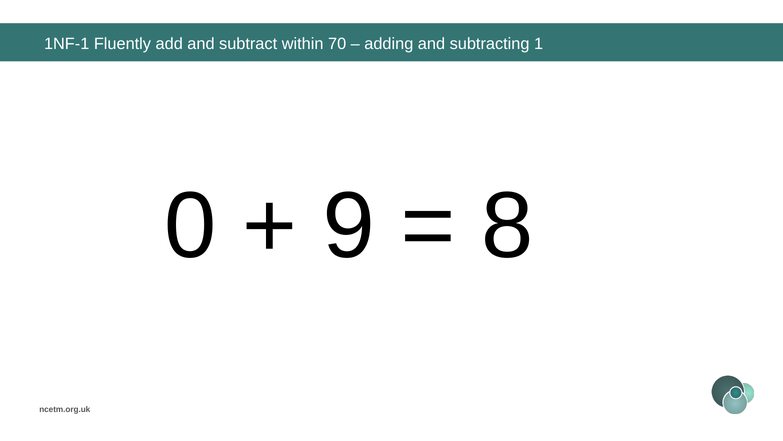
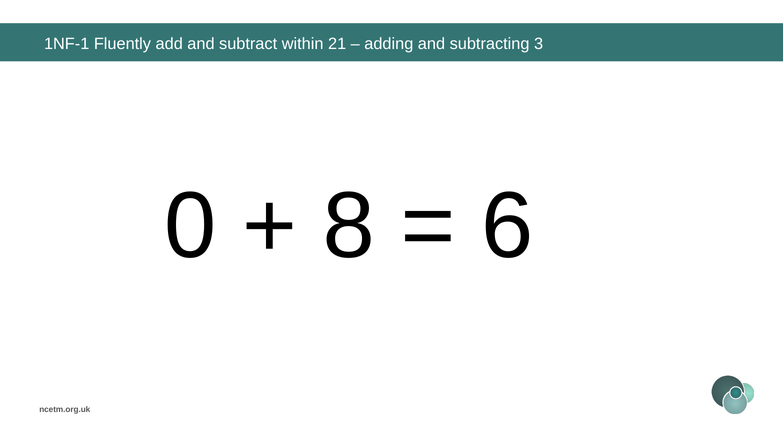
70: 70 -> 21 (337, 44)
1: 1 -> 3 (539, 44)
9: 9 -> 8 (349, 226)
8: 8 -> 6 (507, 226)
